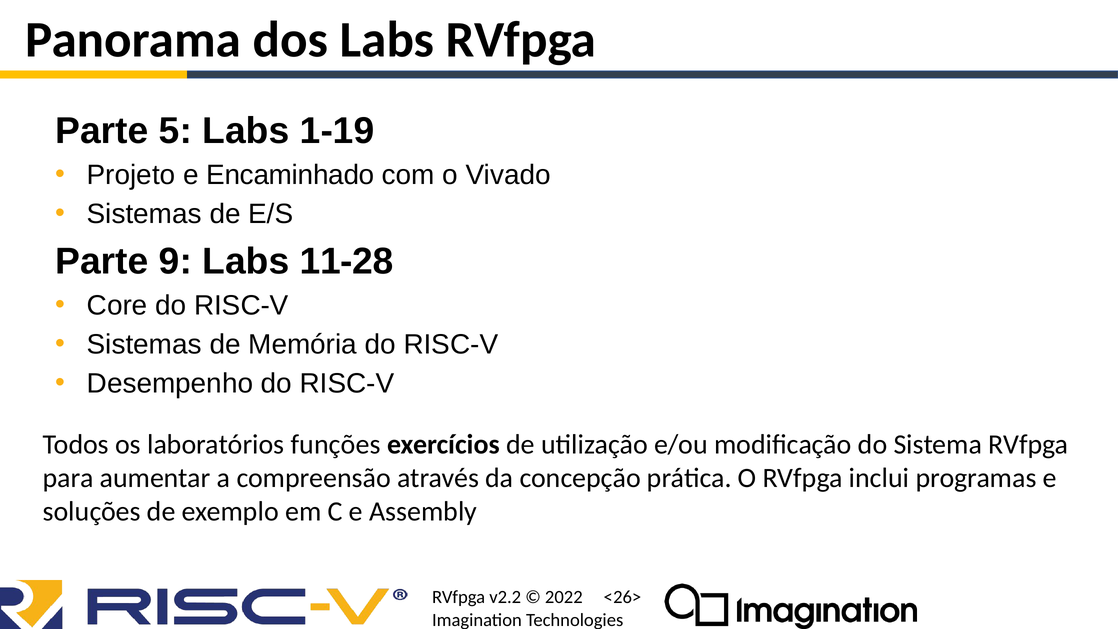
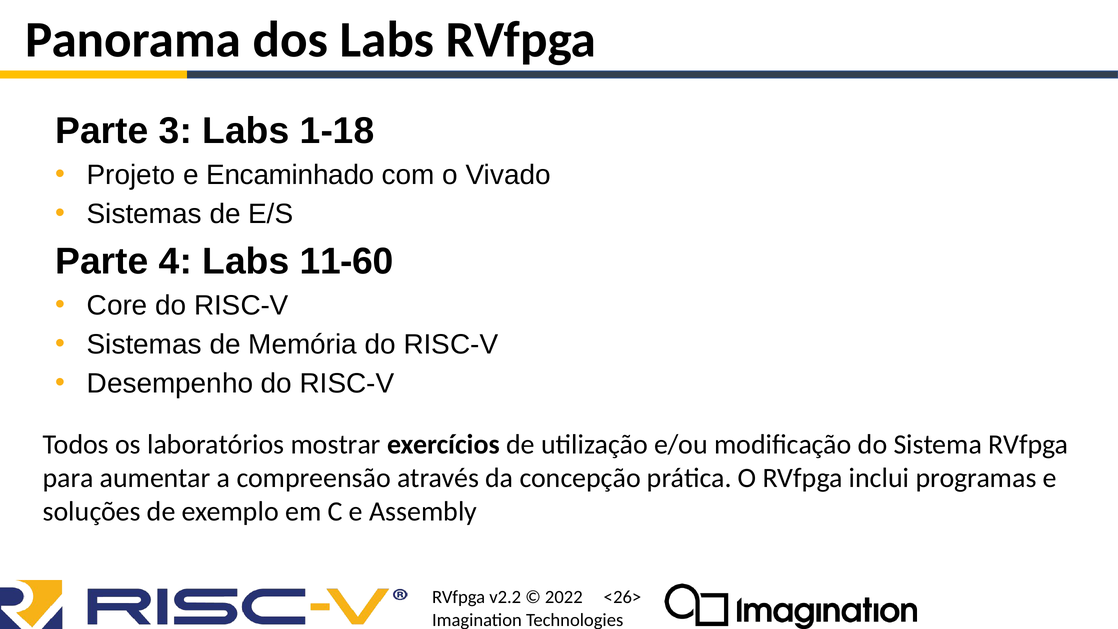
5: 5 -> 3 (176, 131)
1-19: 1-19 -> 1-18 (337, 131)
9: 9 -> 4 (176, 261)
11-28: 11-28 -> 11-60 (347, 261)
funções: funções -> mostrar (336, 444)
